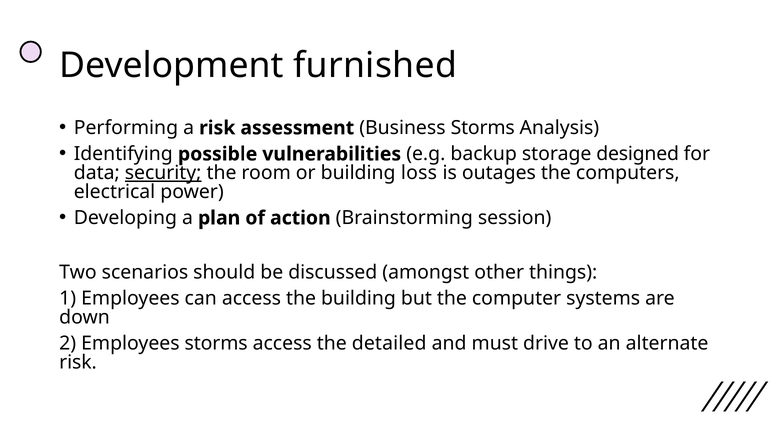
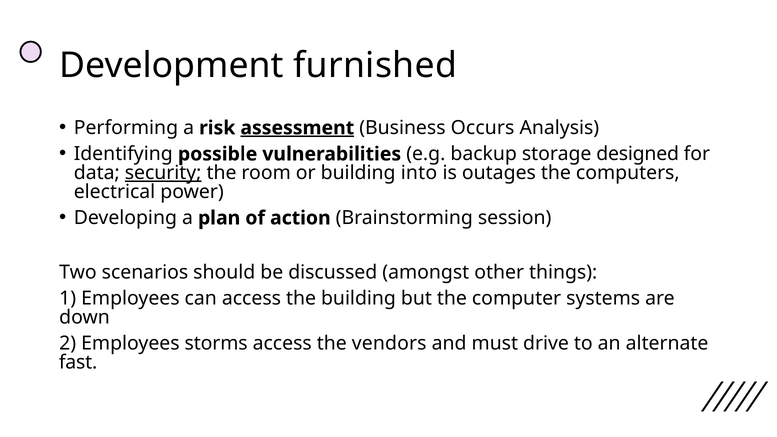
assessment underline: none -> present (297, 128)
Business Storms: Storms -> Occurs (483, 128)
loss: loss -> into (419, 173)
detailed: detailed -> vendors (389, 344)
risk: risk -> fast (78, 362)
